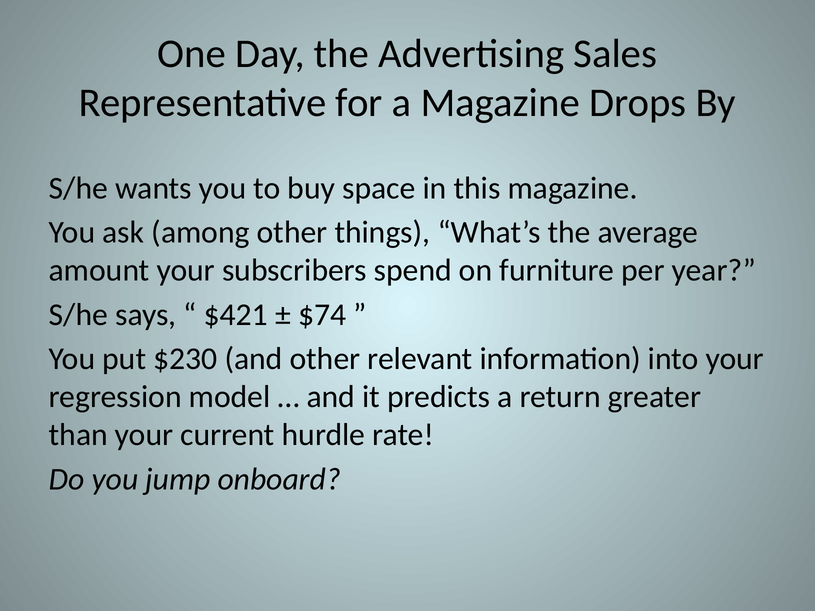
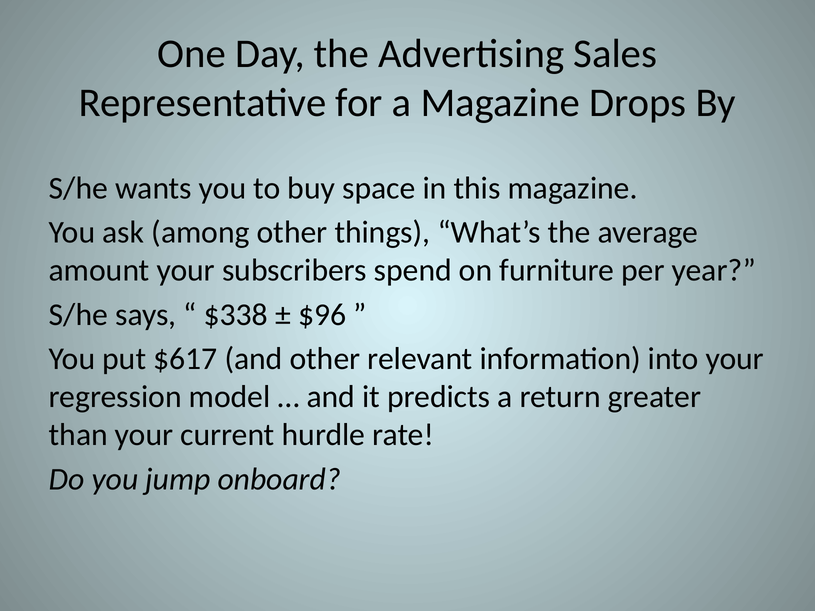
$421: $421 -> $338 (236, 315)
$74: $74 -> $96 (322, 315)
$230: $230 -> $617 (185, 359)
